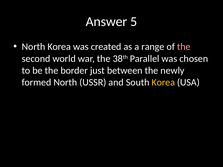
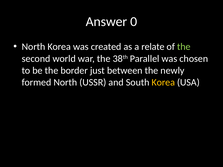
5: 5 -> 0 (134, 22)
range: range -> relate (153, 47)
the colour: pink -> light green (184, 47)
